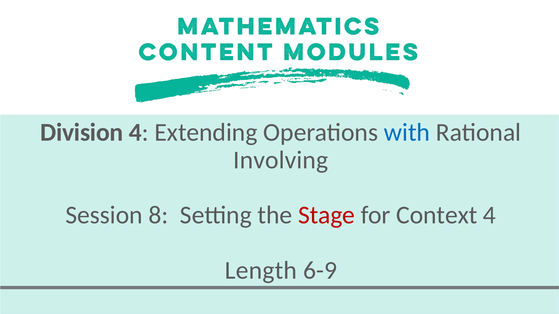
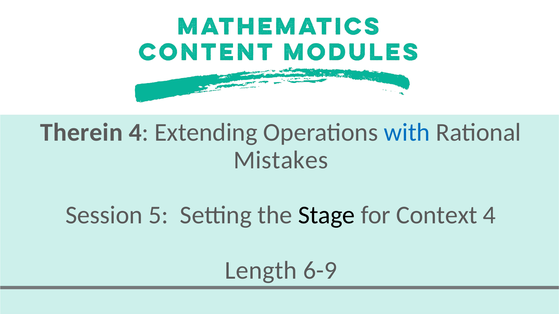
Division: Division -> Therein (81, 132)
Involving: Involving -> Mistakes (281, 160)
8: 8 -> 5 (158, 215)
Stage colour: red -> black (327, 215)
